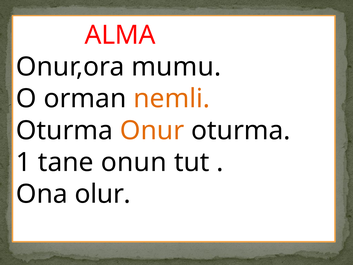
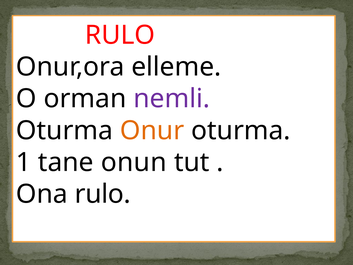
ALMA: ALMA -> RULO (120, 35)
mumu: mumu -> elleme (176, 67)
nemli colour: orange -> purple (172, 99)
Ona olur: olur -> rulo (103, 194)
